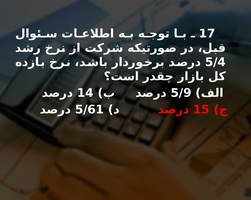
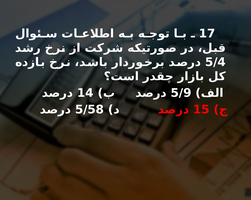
5/61: 5/61 -> 5/58 (90, 109)
